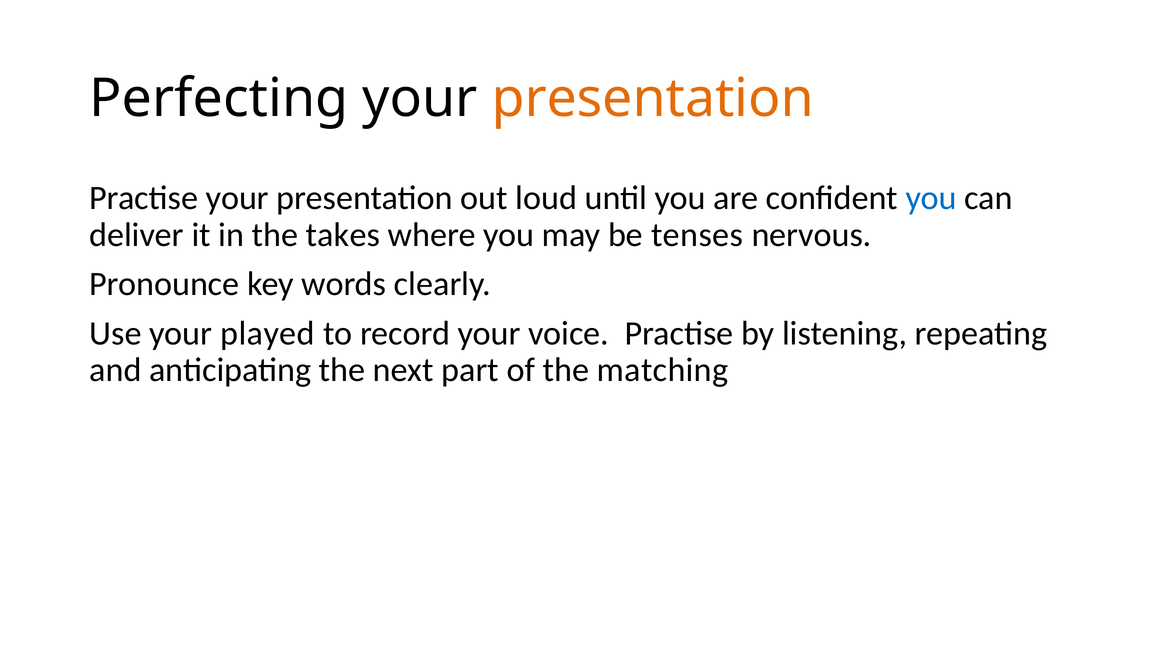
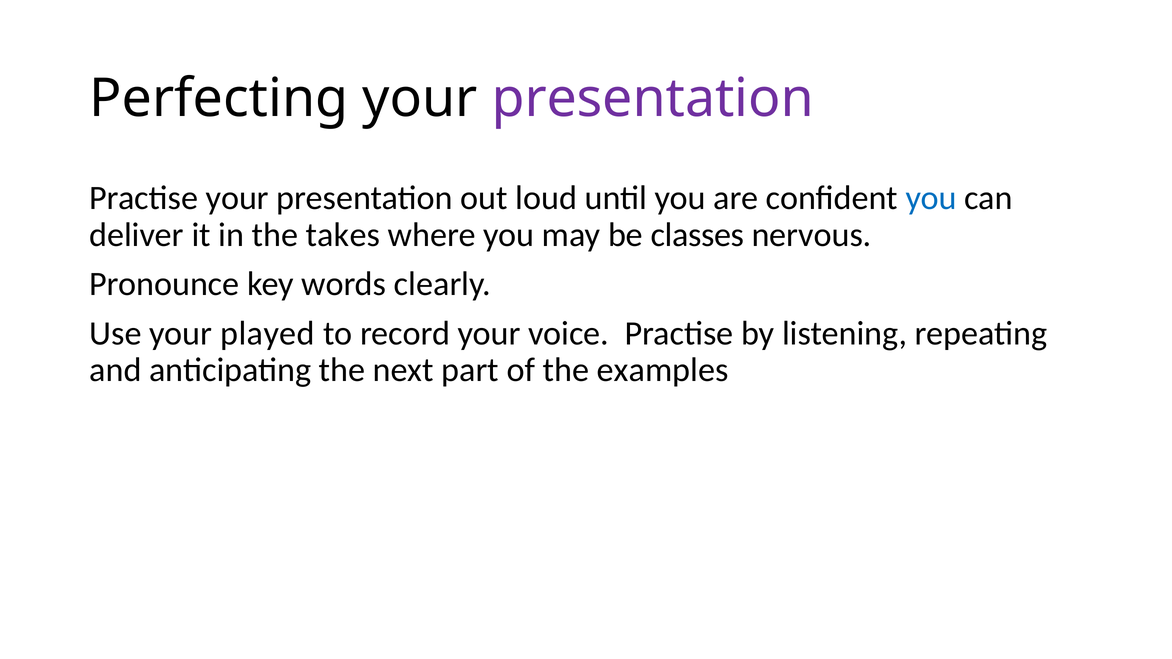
presentation colour: orange -> purple (653, 98)
tenses: tenses -> classes (697, 235)
matching: matching -> examples (663, 370)
